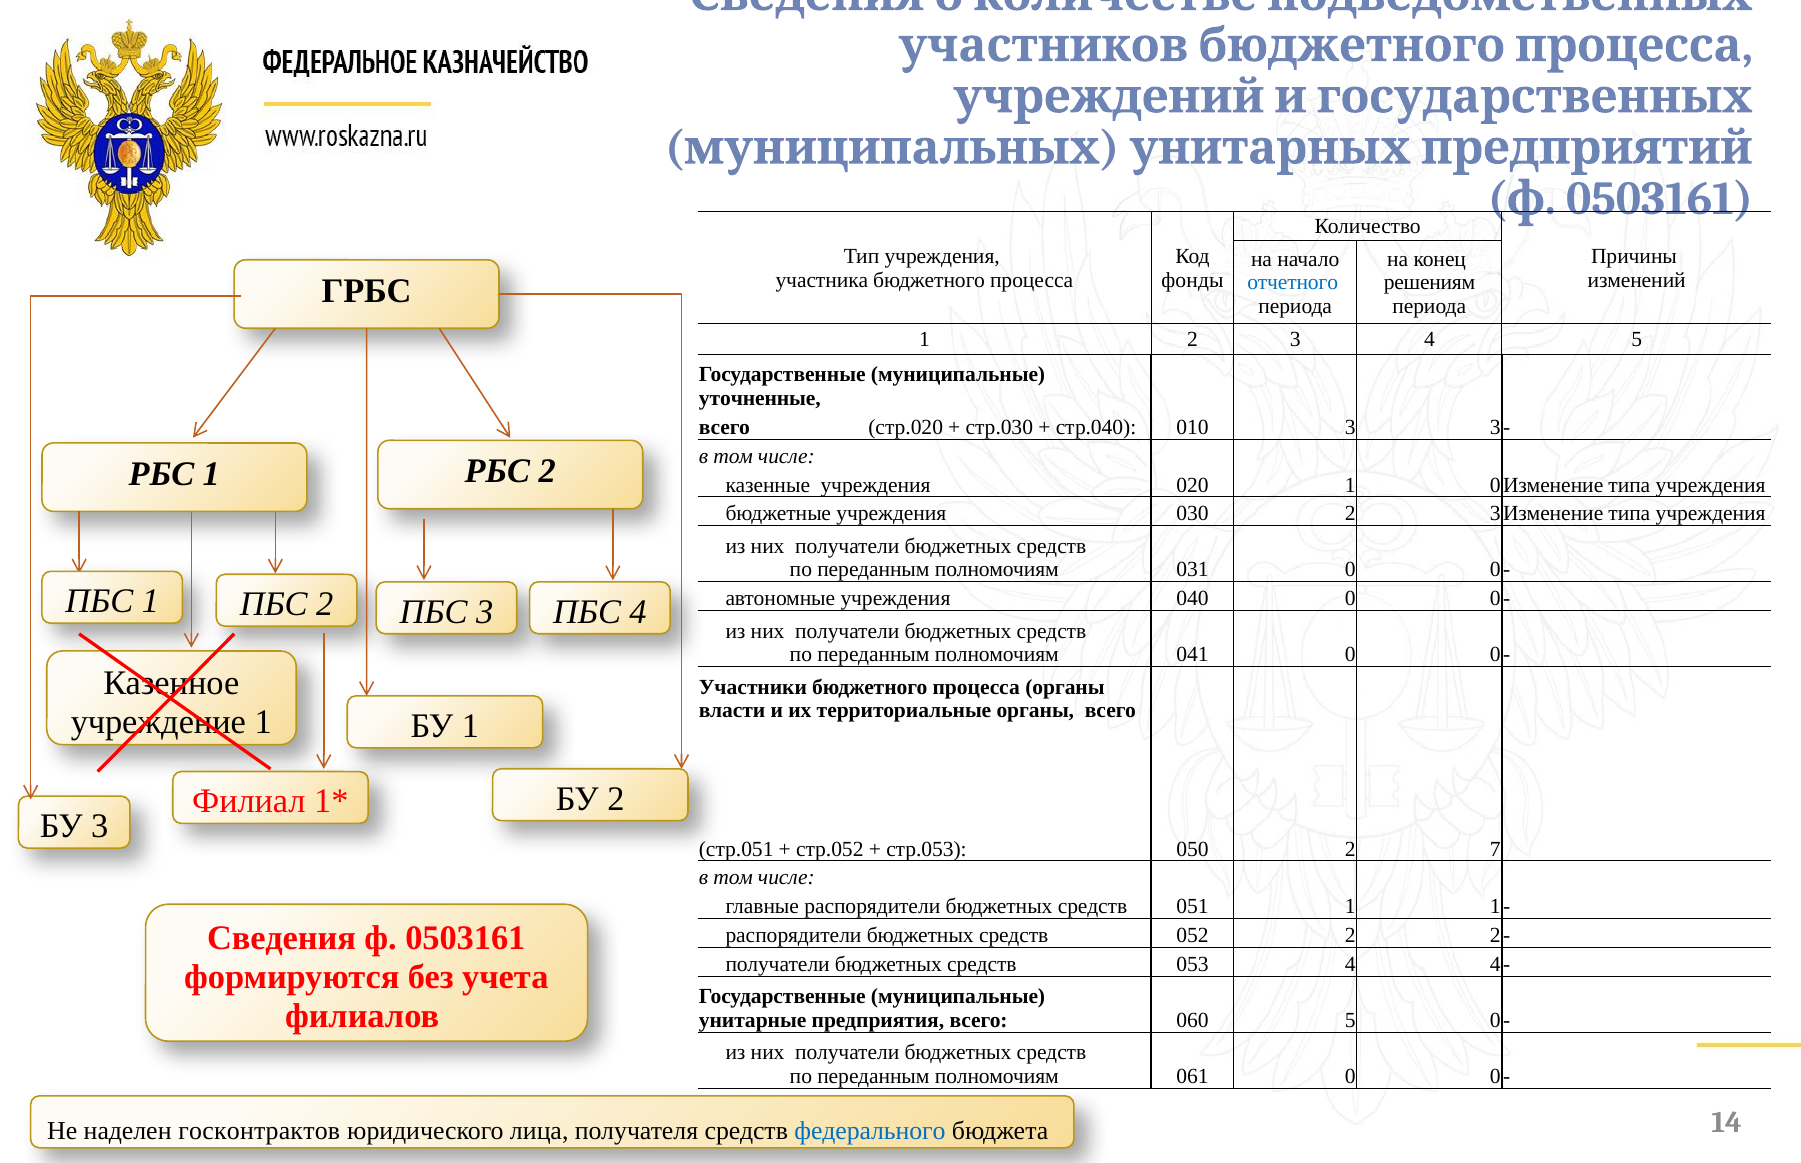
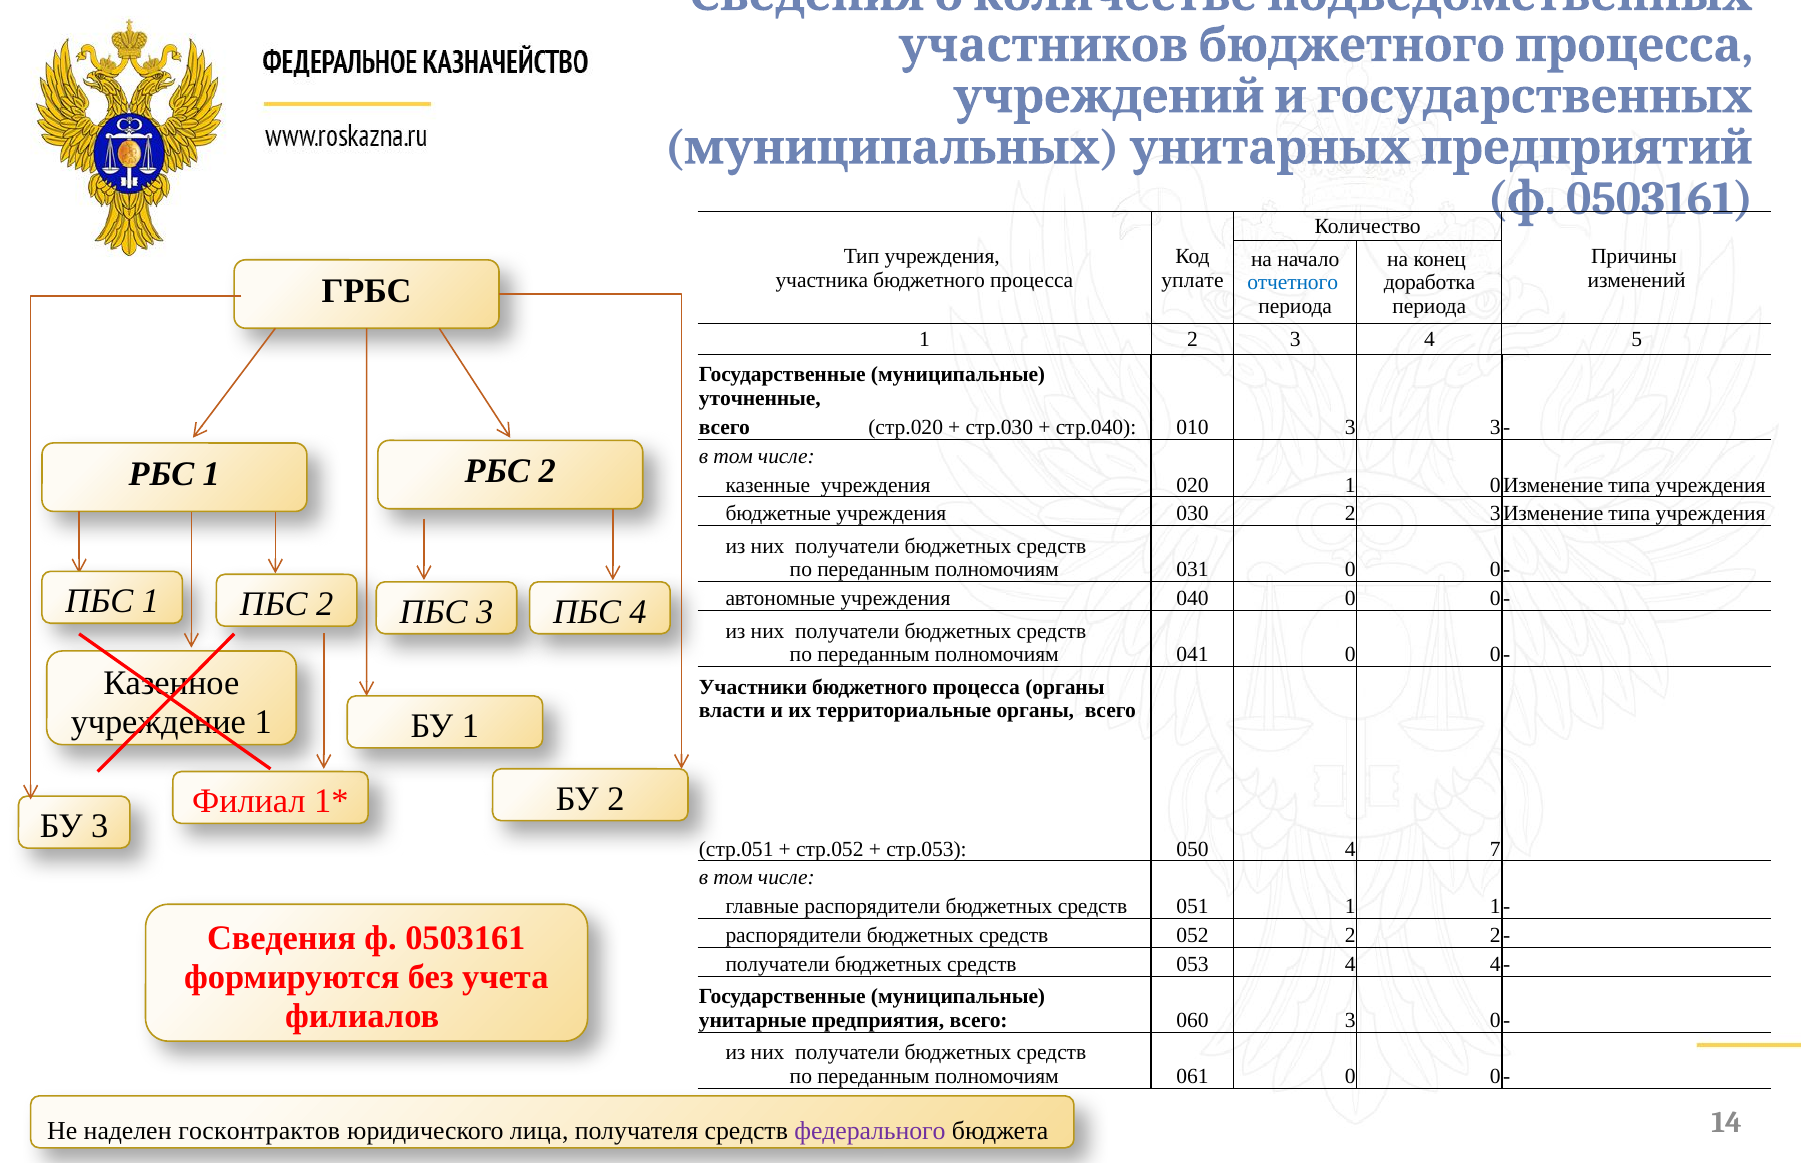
фонды: фонды -> уплате (1192, 280)
решениям: решениям -> доработка (1430, 283)
050 2: 2 -> 4 (1350, 849)
060 5: 5 -> 3 (1350, 1020)
федерального colour: blue -> purple (870, 1130)
